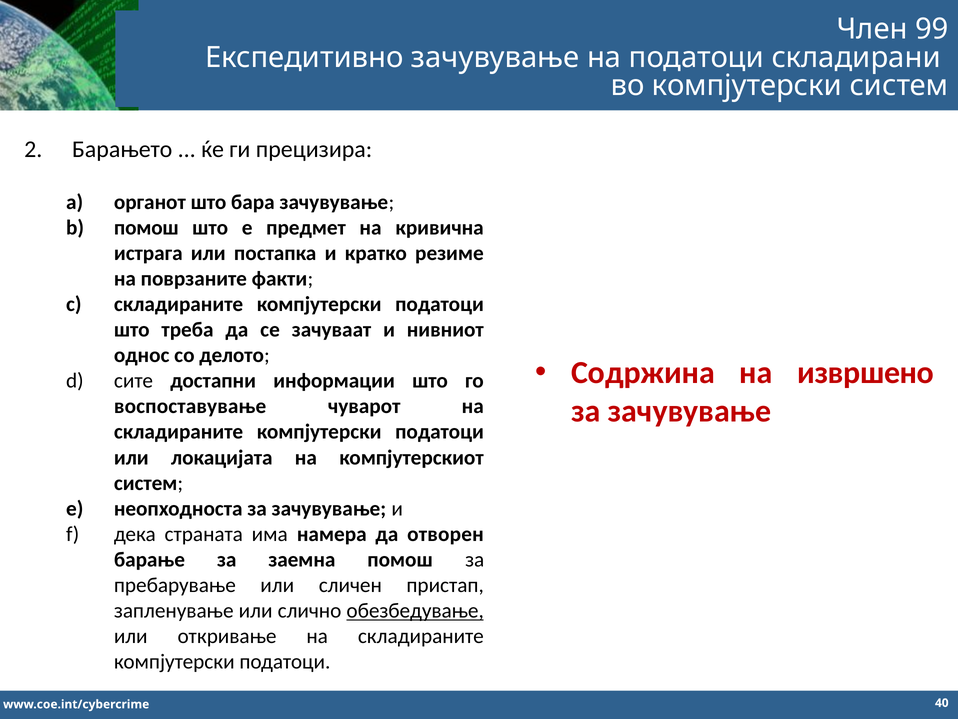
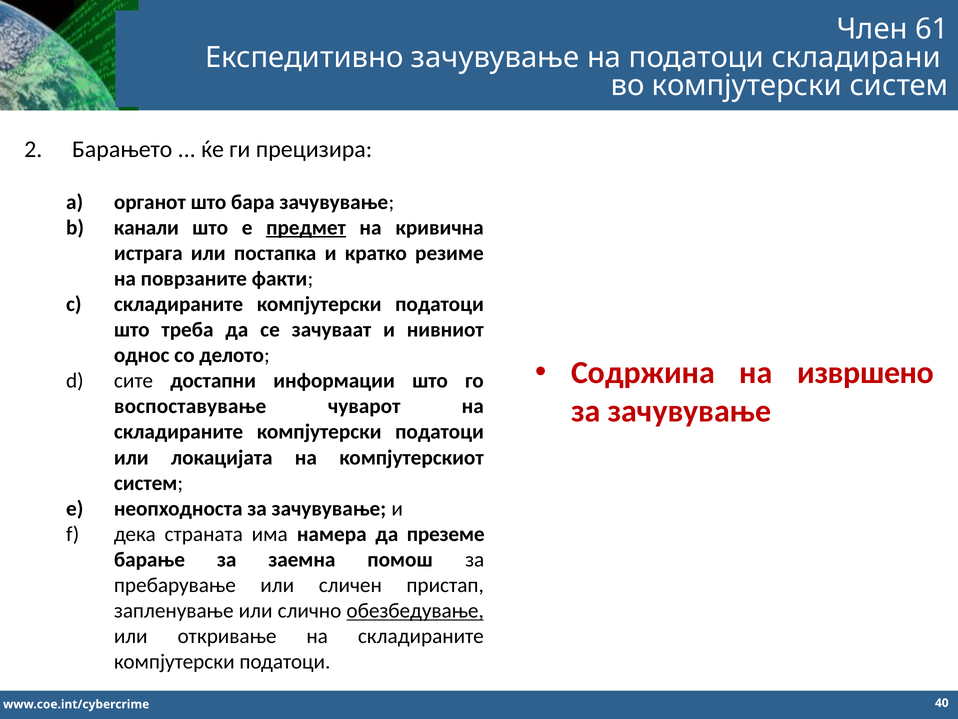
99: 99 -> 61 (932, 29)
помош: помош -> канали (146, 227)
предмет underline: none -> present (306, 227)
отворен: отворен -> преземе (446, 534)
